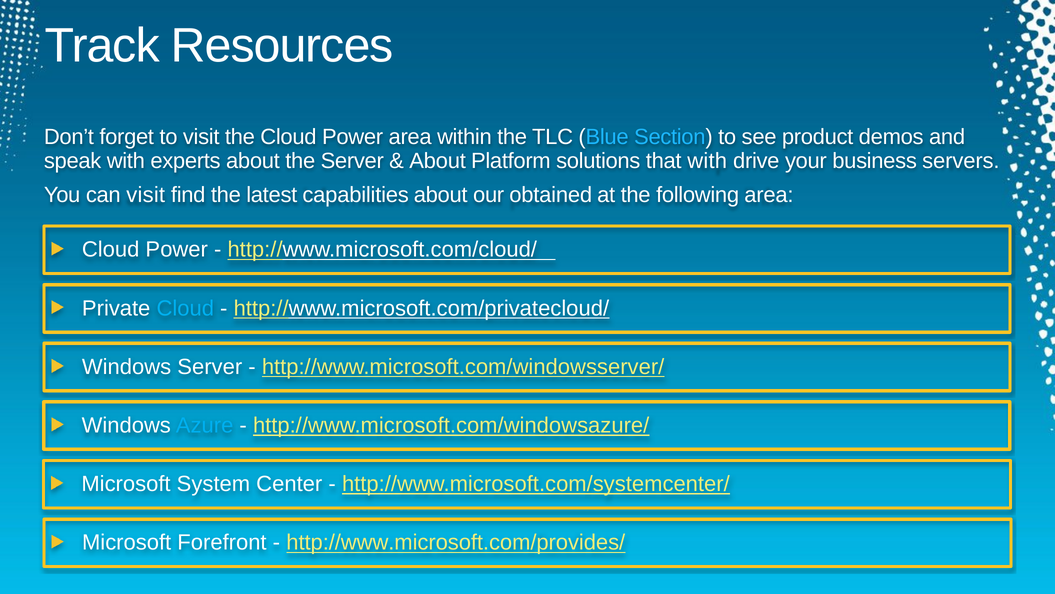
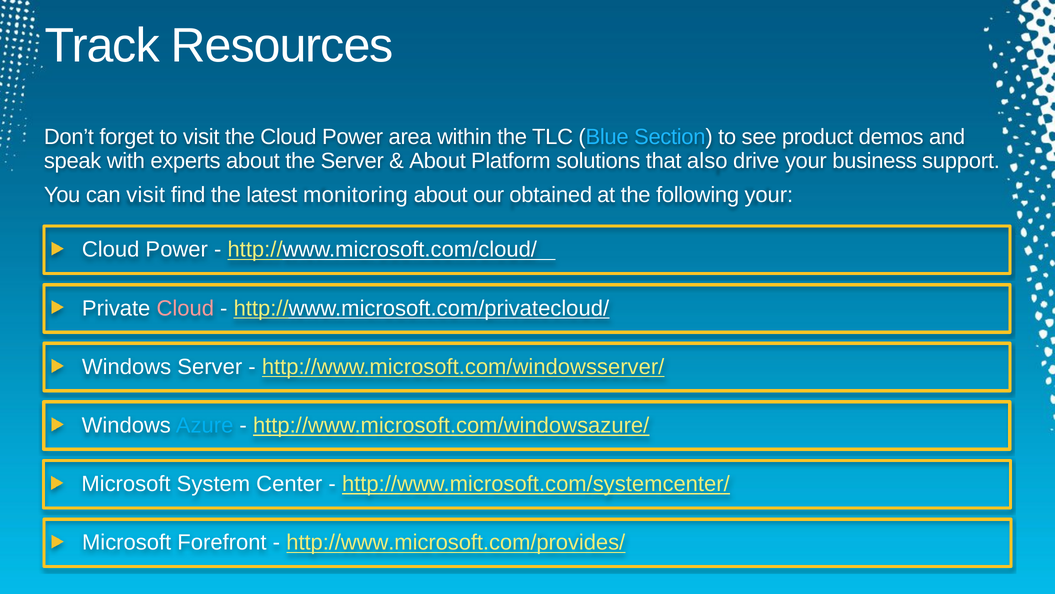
that with: with -> also (707, 161)
servers: servers -> support (961, 161)
capabilities: capabilities -> monitoring (355, 195)
following area: area -> your (769, 195)
Cloud colour: light blue -> pink (185, 308)
